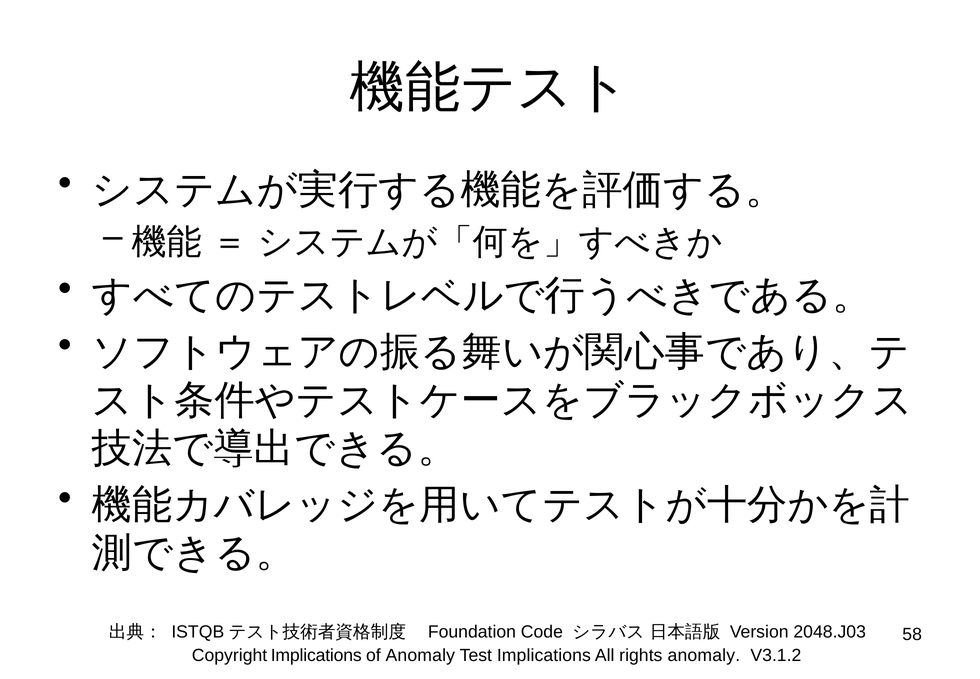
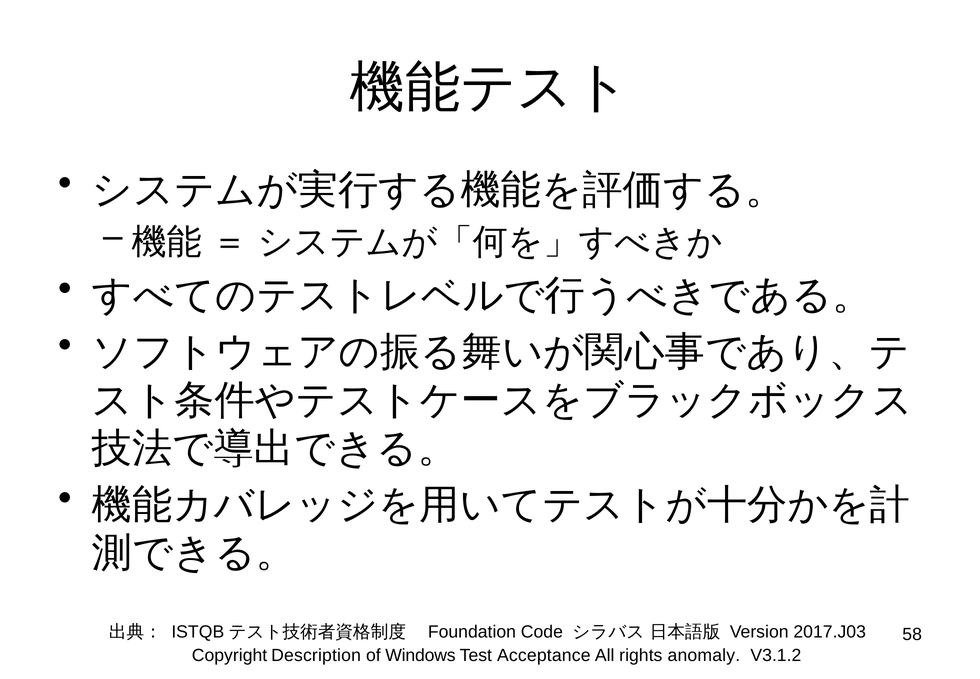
2048.J03: 2048.J03 -> 2017.J03 (830, 631)
Copyright Implications: Implications -> Description (316, 655)
of Anomaly: Anomaly -> Windows (420, 655)
Test Implications: Implications -> Acceptance (544, 655)
